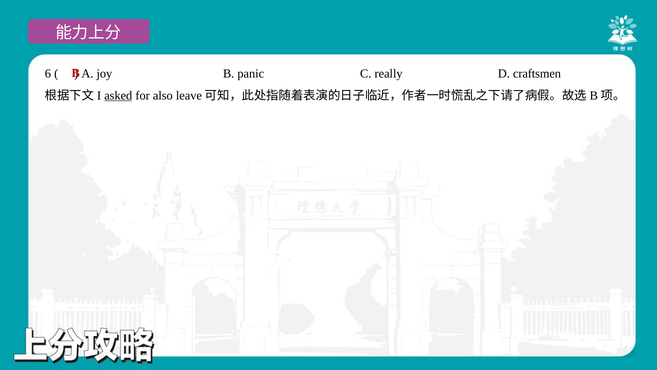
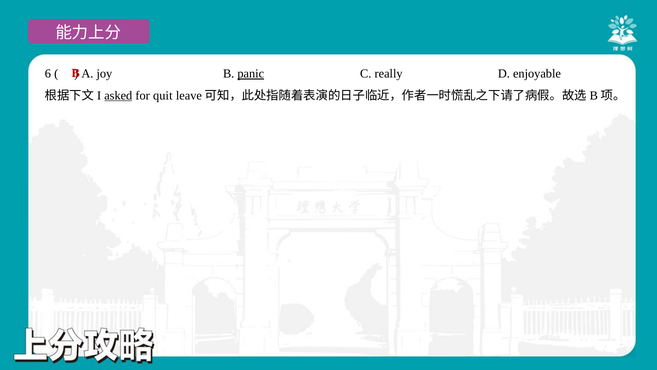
panic underline: none -> present (251, 73)
craftsmen: craftsmen -> enjoyable (537, 73)
also: also -> quit (163, 95)
